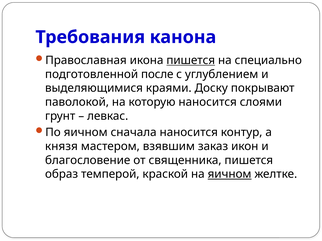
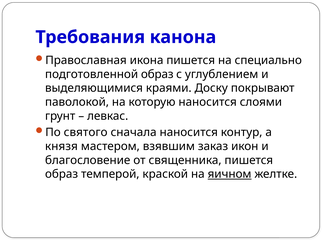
пишется underline: present -> none (191, 60)
подготовленной после: после -> образ (157, 74)
По яичном: яичном -> святого (86, 133)
